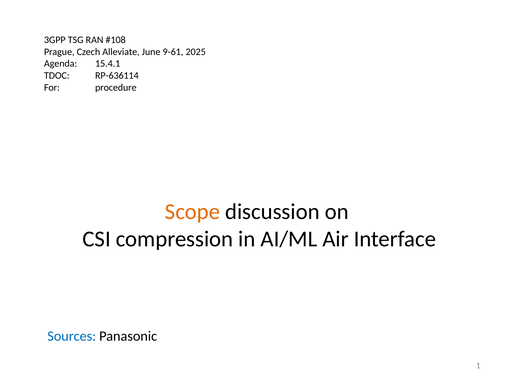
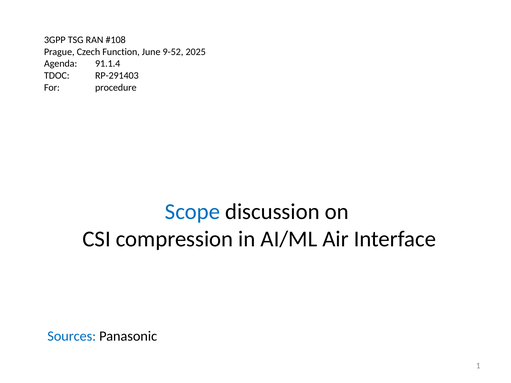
Alleviate: Alleviate -> Function (121, 52)
9-61: 9-61 -> 9-52 (173, 52)
15.4.1: 15.4.1 -> 91.1.4 (108, 64)
RP-636114: RP-636114 -> RP-291403 (117, 76)
Scope colour: orange -> blue (193, 212)
